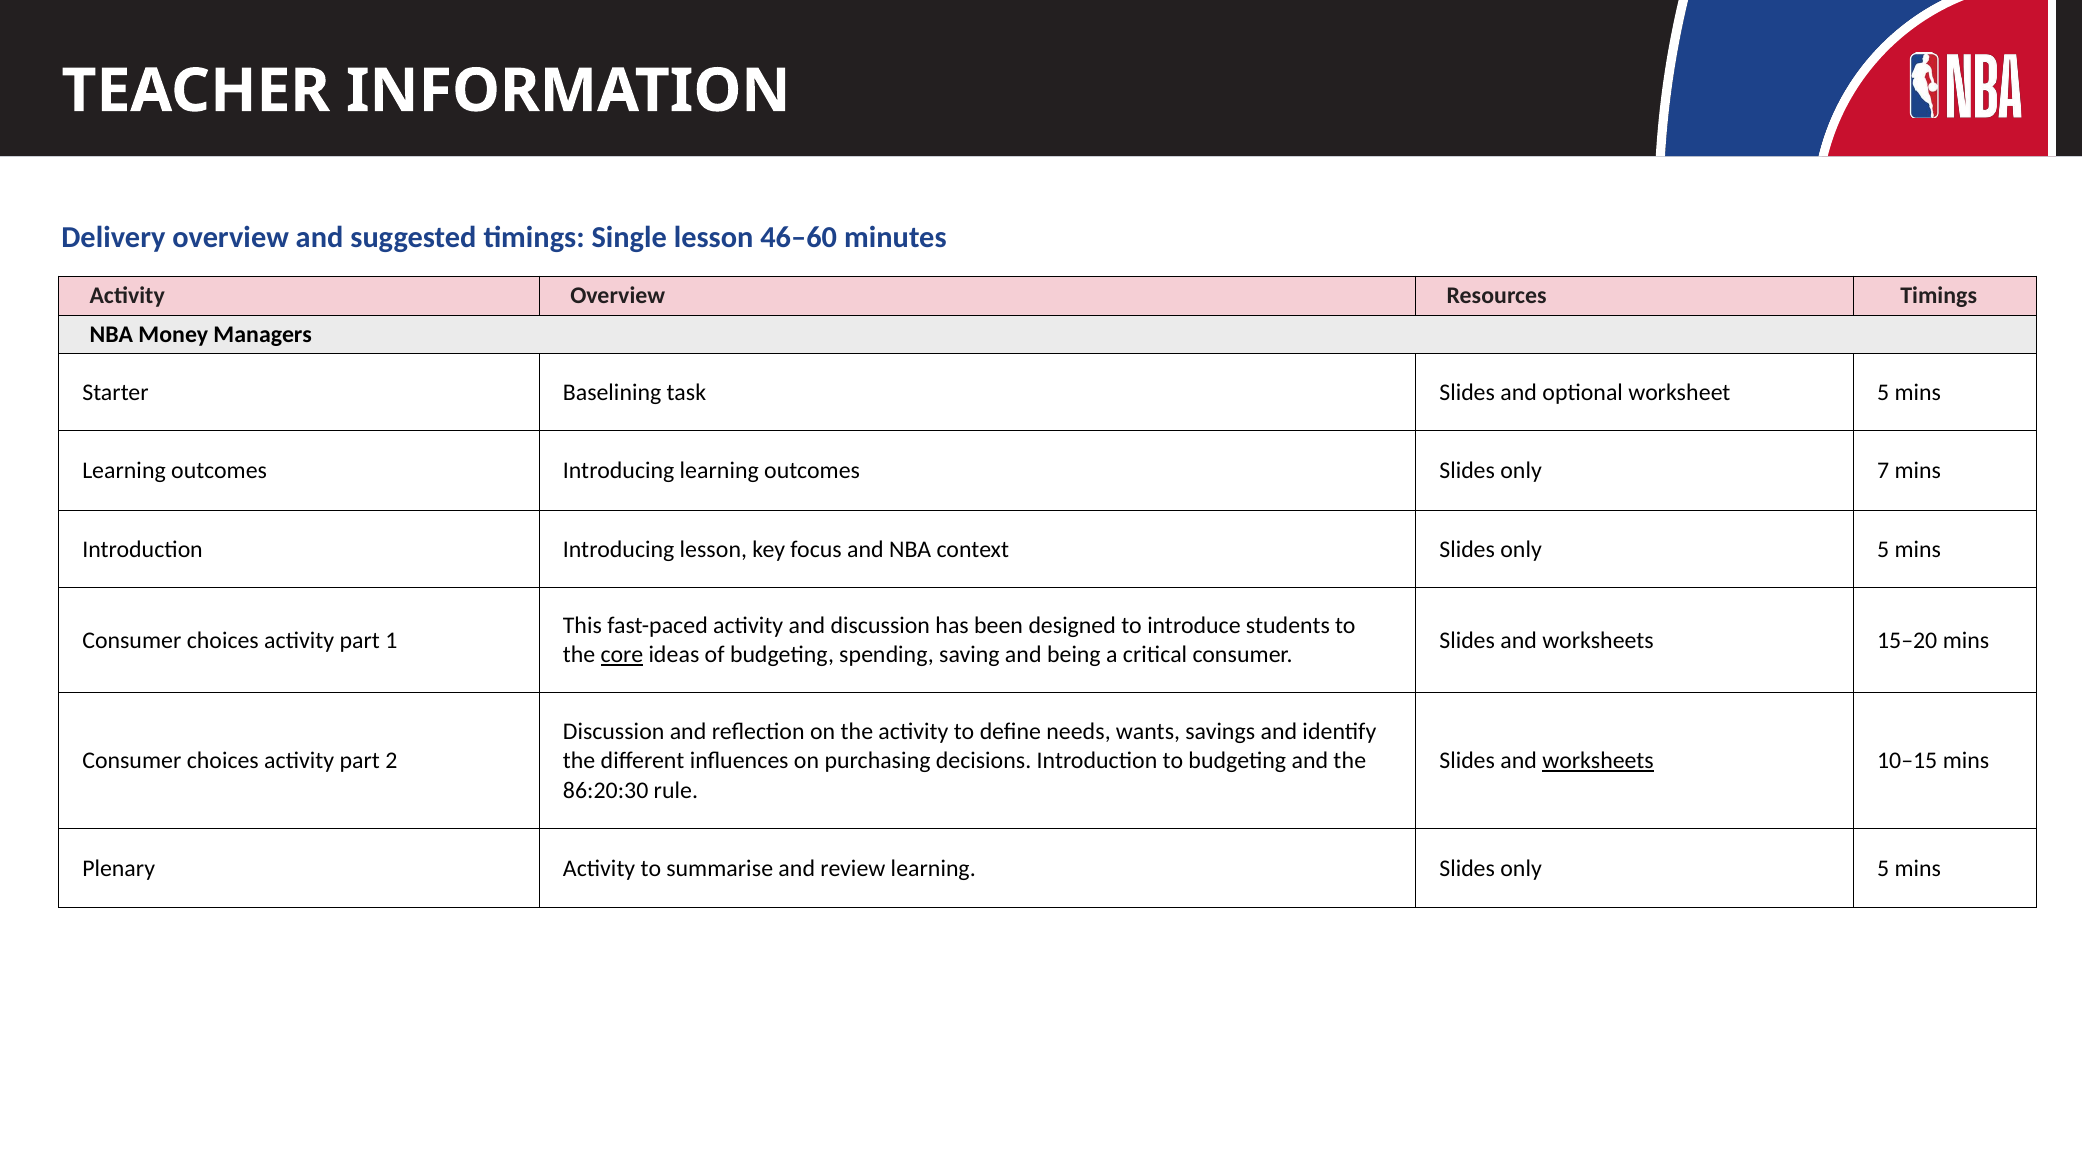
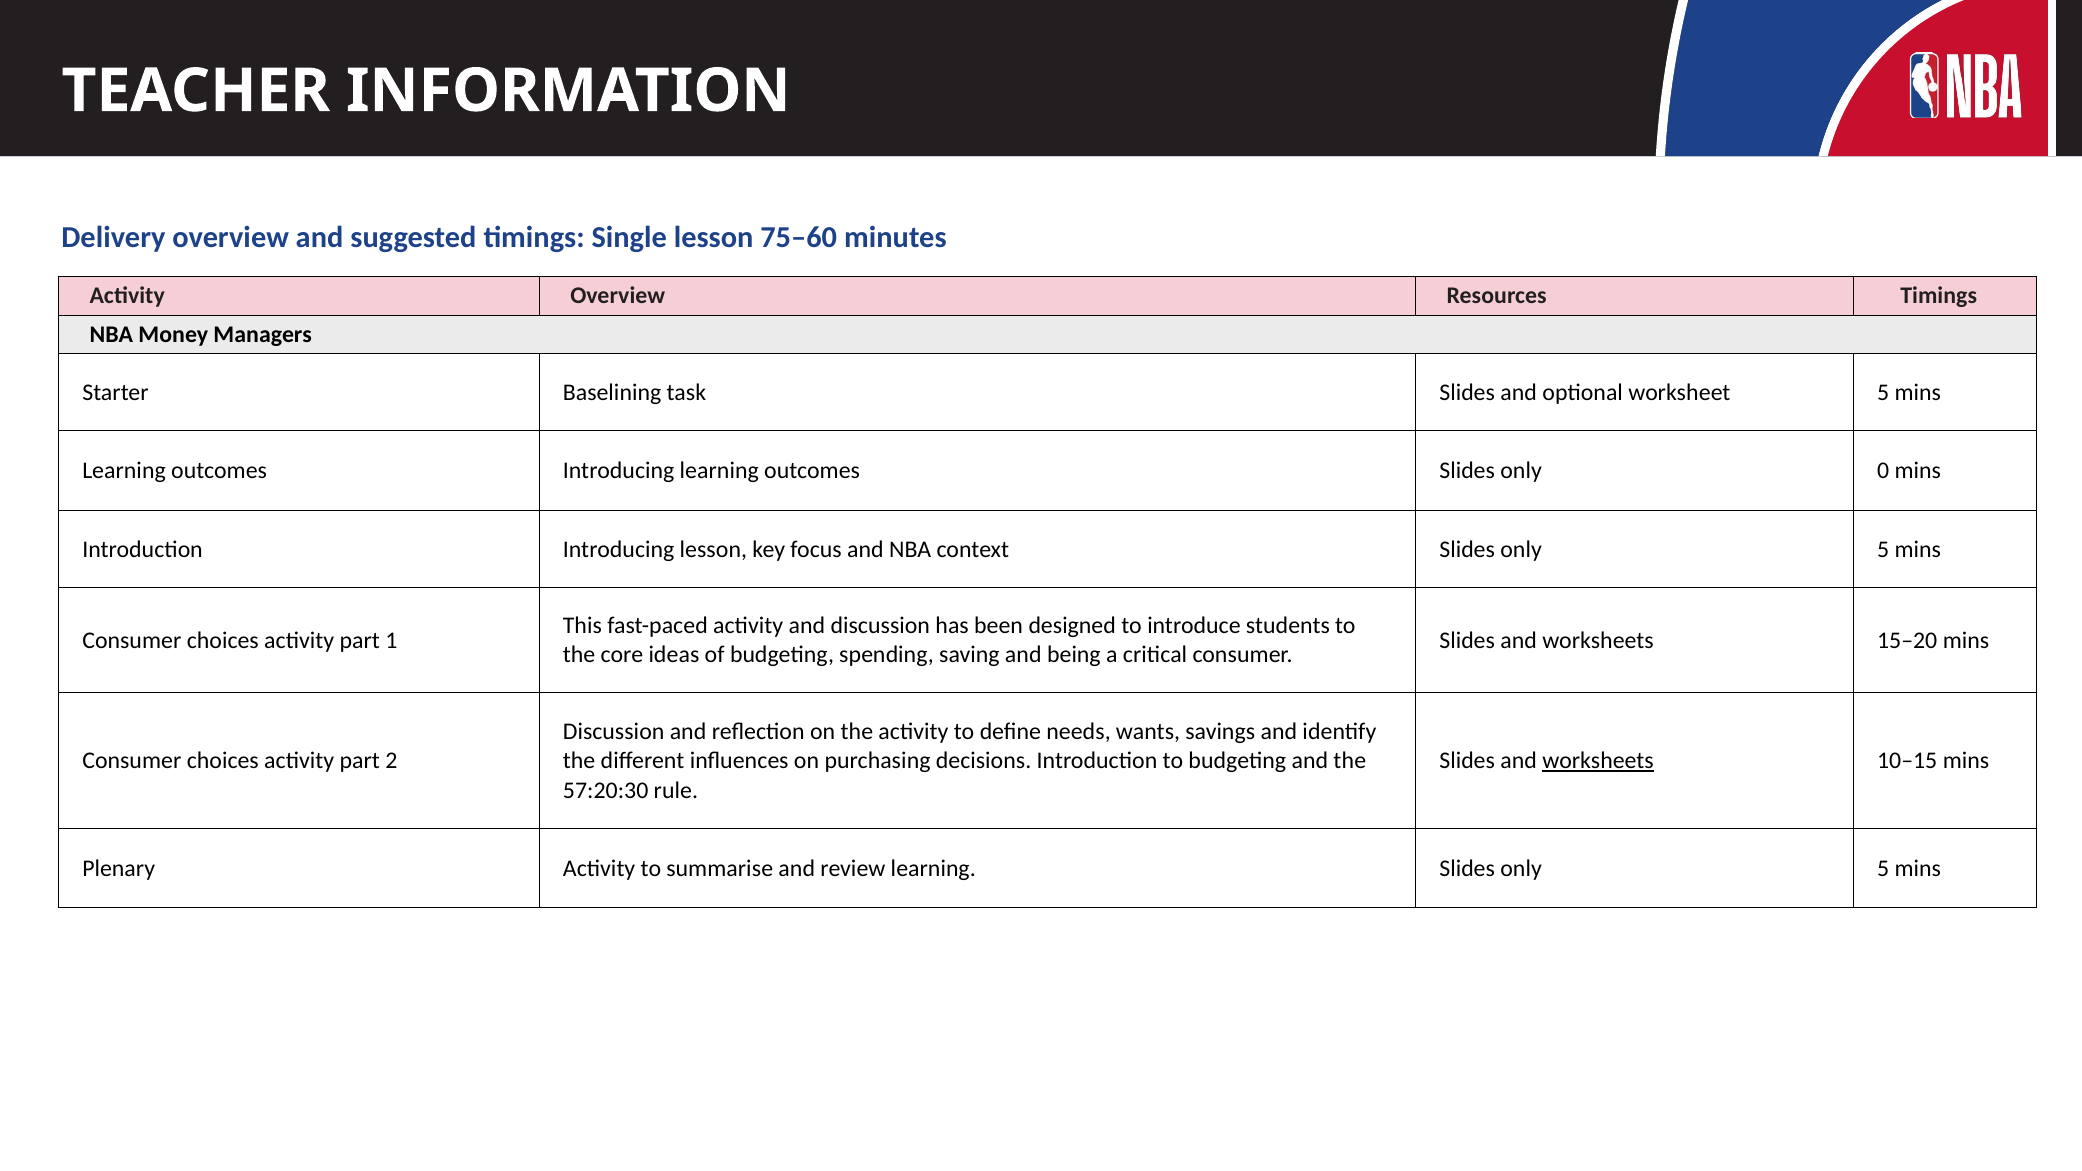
46–60: 46–60 -> 75–60 (799, 238)
7: 7 -> 0 (1883, 471)
core underline: present -> none (622, 655)
86:20:30: 86:20:30 -> 57:20:30 (606, 790)
